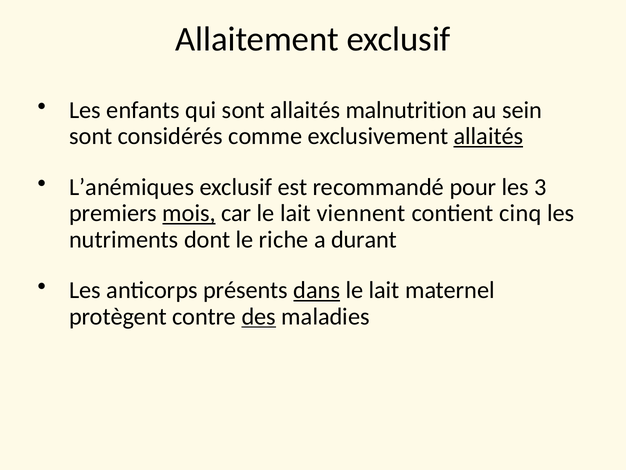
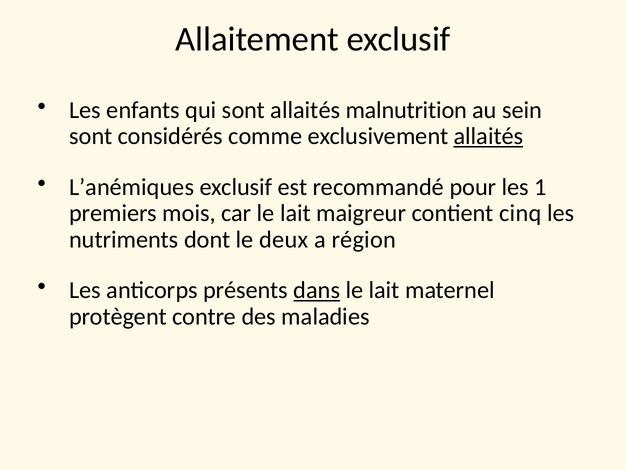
3: 3 -> 1 (541, 187)
mois underline: present -> none (189, 213)
viennent: viennent -> maigreur (361, 213)
riche: riche -> deux (284, 239)
durant: durant -> région (364, 239)
des underline: present -> none (259, 316)
